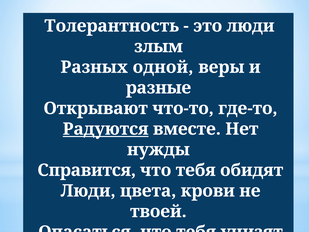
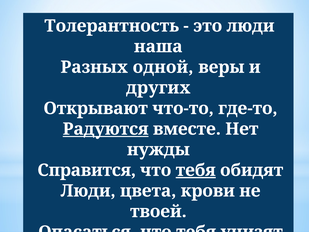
злым: злым -> наша (158, 46)
разные: разные -> других (158, 88)
тебя underline: none -> present (196, 170)
